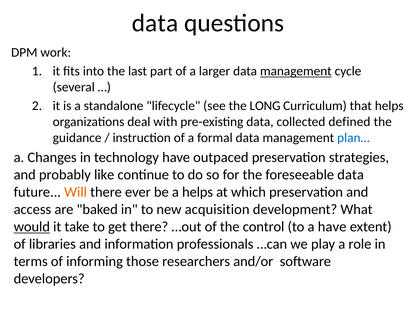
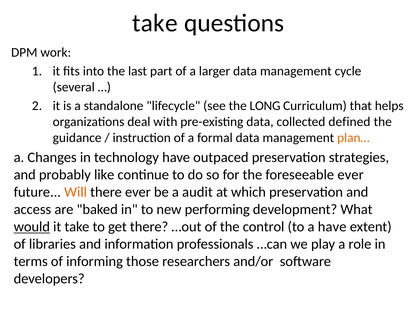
data: data -> take (155, 23)
management underline: present -> none (296, 71)
plan… colour: blue -> orange (353, 138)
foreseeable data: data -> ever (351, 175)
a helps: helps -> audit (197, 192)
acquisition: acquisition -> performing (217, 209)
